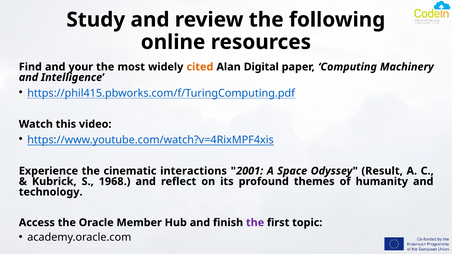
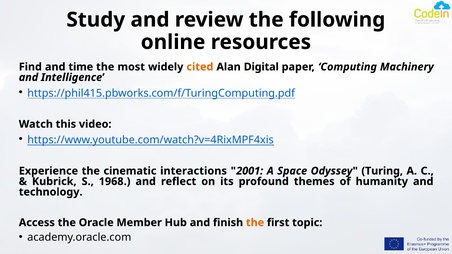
your: your -> time (81, 67)
Result: Result -> Turing (382, 171)
the colour: purple -> orange (255, 223)
